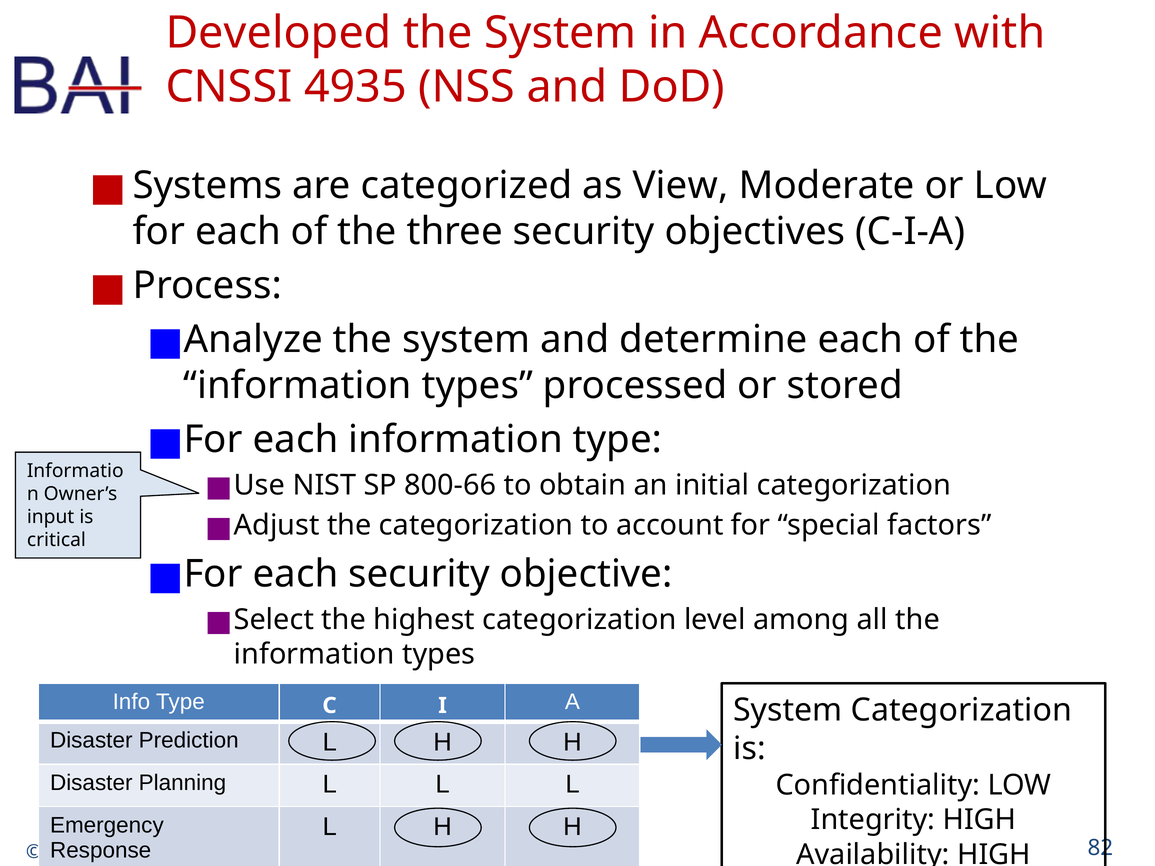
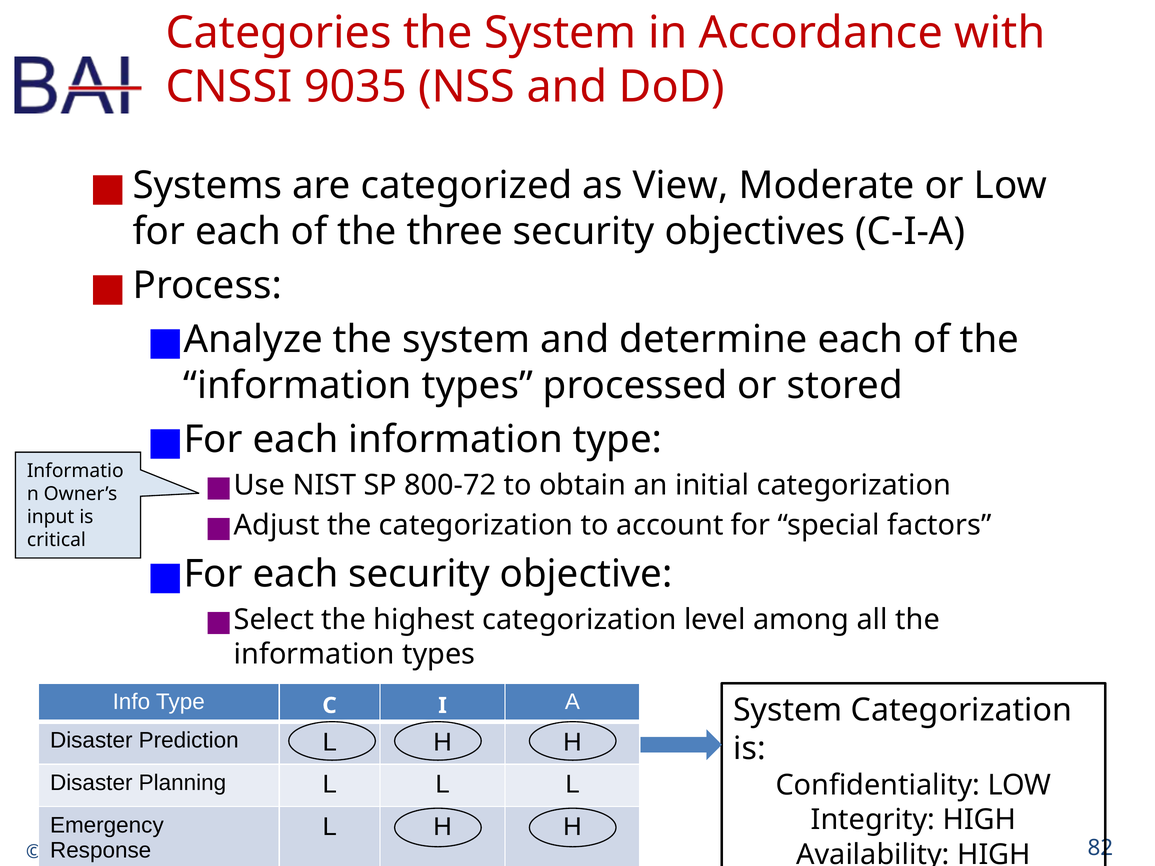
Developed: Developed -> Categories (279, 33)
4935: 4935 -> 9035 (355, 87)
800-66: 800-66 -> 800-72 (450, 485)
